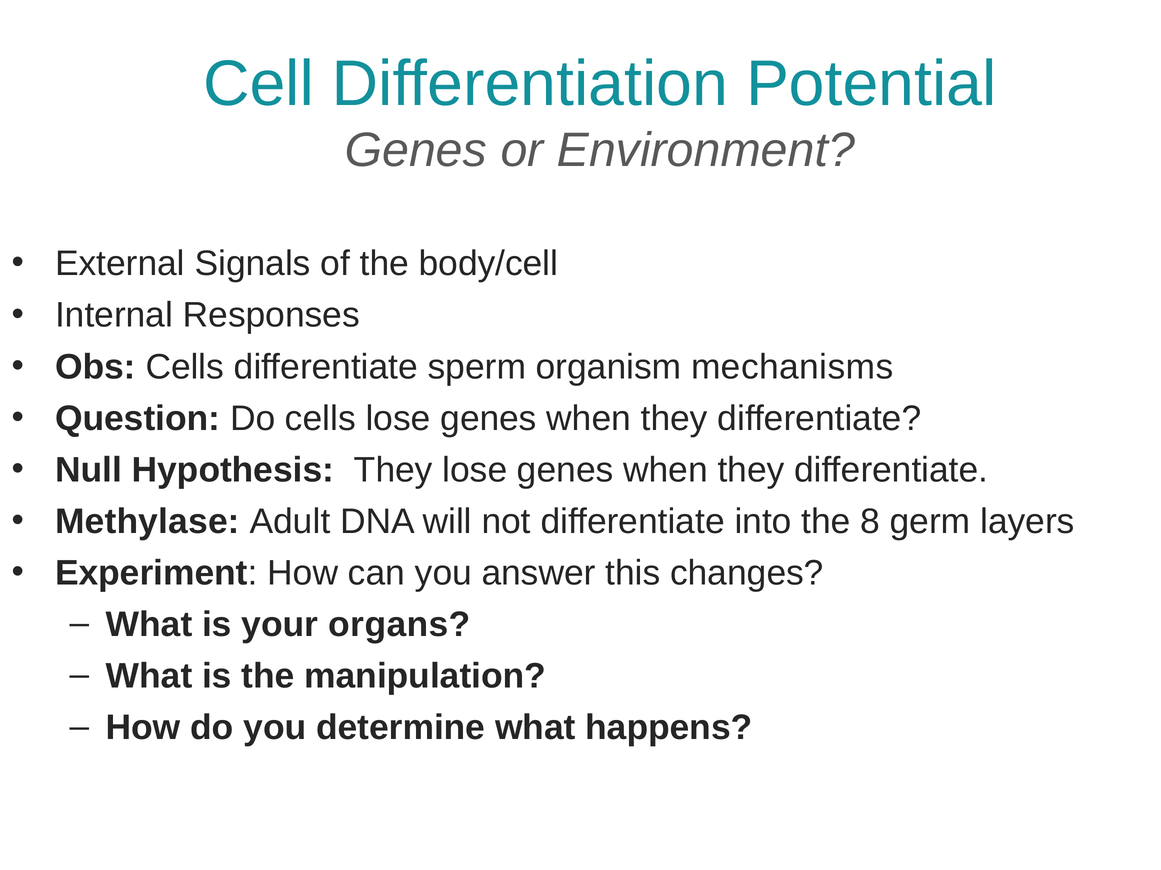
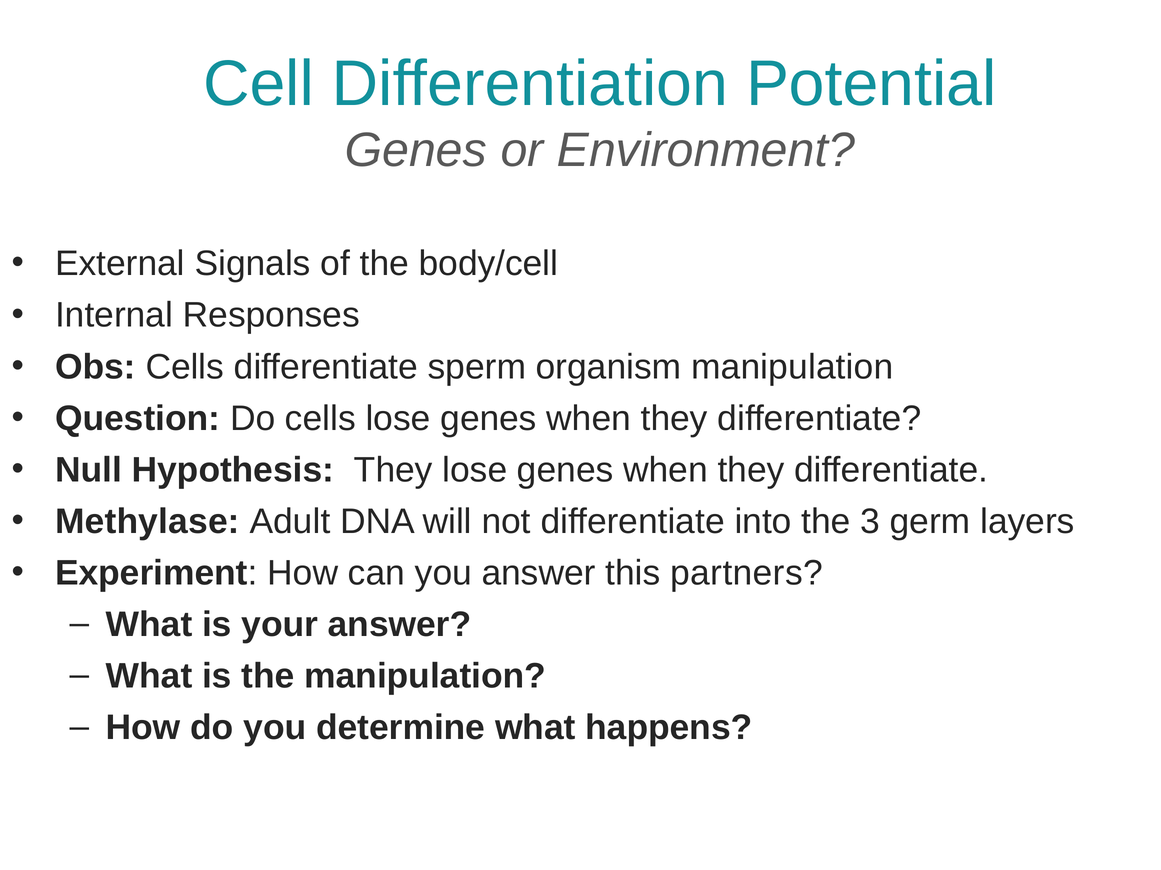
organism mechanisms: mechanisms -> manipulation (792, 367)
8: 8 -> 3 (870, 522)
changes: changes -> partners (747, 574)
your organs: organs -> answer (400, 625)
